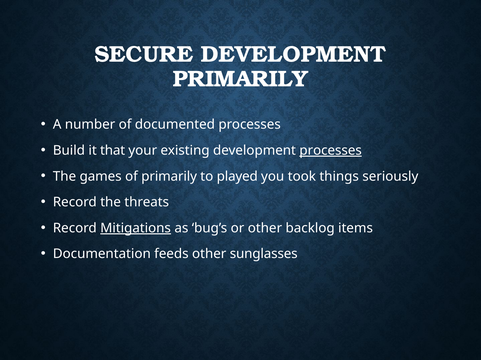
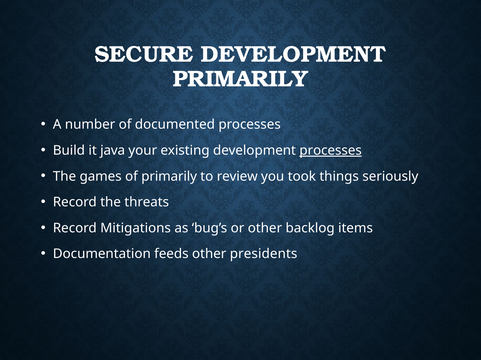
that: that -> java (113, 151)
played: played -> review (237, 177)
Mitigations underline: present -> none (136, 229)
sunglasses: sunglasses -> presidents (264, 254)
